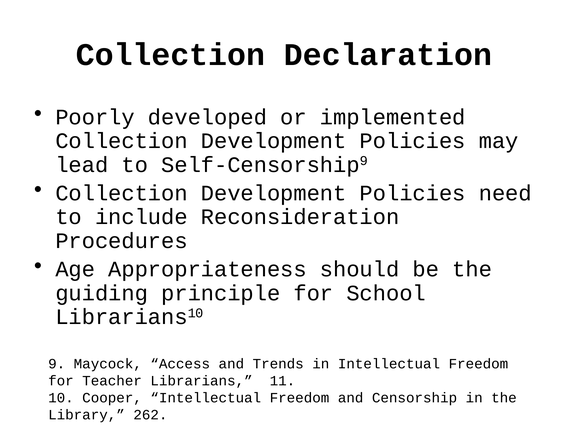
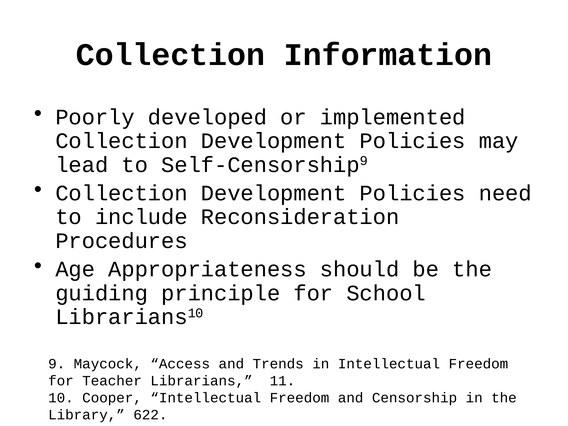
Declaration: Declaration -> Information (388, 55)
262: 262 -> 622 (150, 415)
